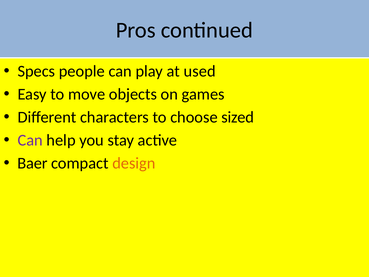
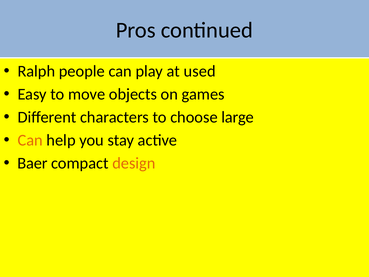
Specs: Specs -> Ralph (36, 71)
sized: sized -> large (238, 117)
Can colour: purple -> orange (30, 140)
